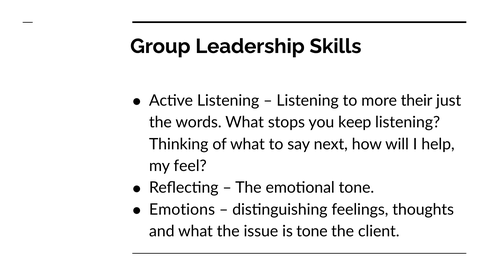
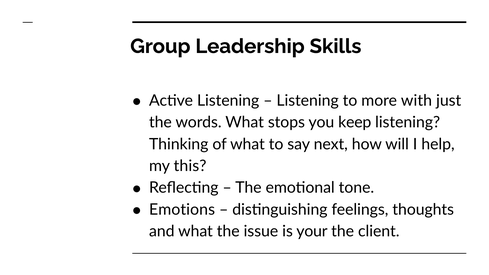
their: their -> with (417, 101)
feel: feel -> this (190, 166)
is tone: tone -> your (312, 231)
